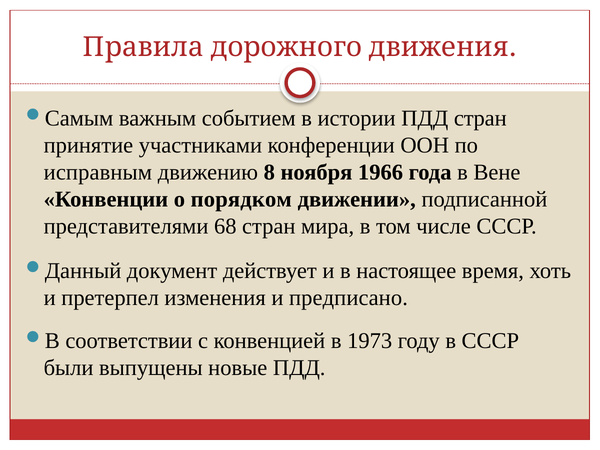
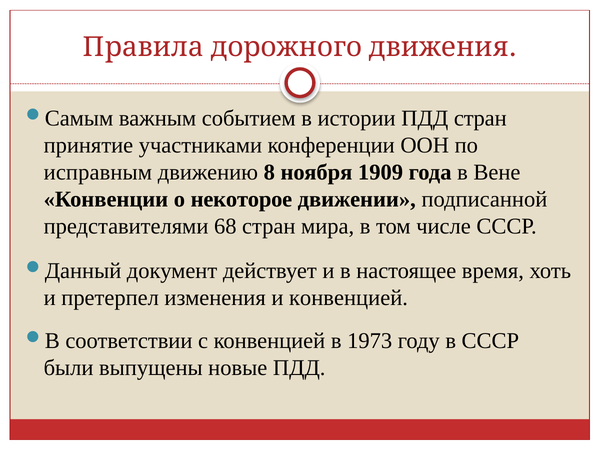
1966: 1966 -> 1909 (381, 172)
порядком: порядком -> некоторое (241, 199)
и предписано: предписано -> конвенцией (349, 298)
